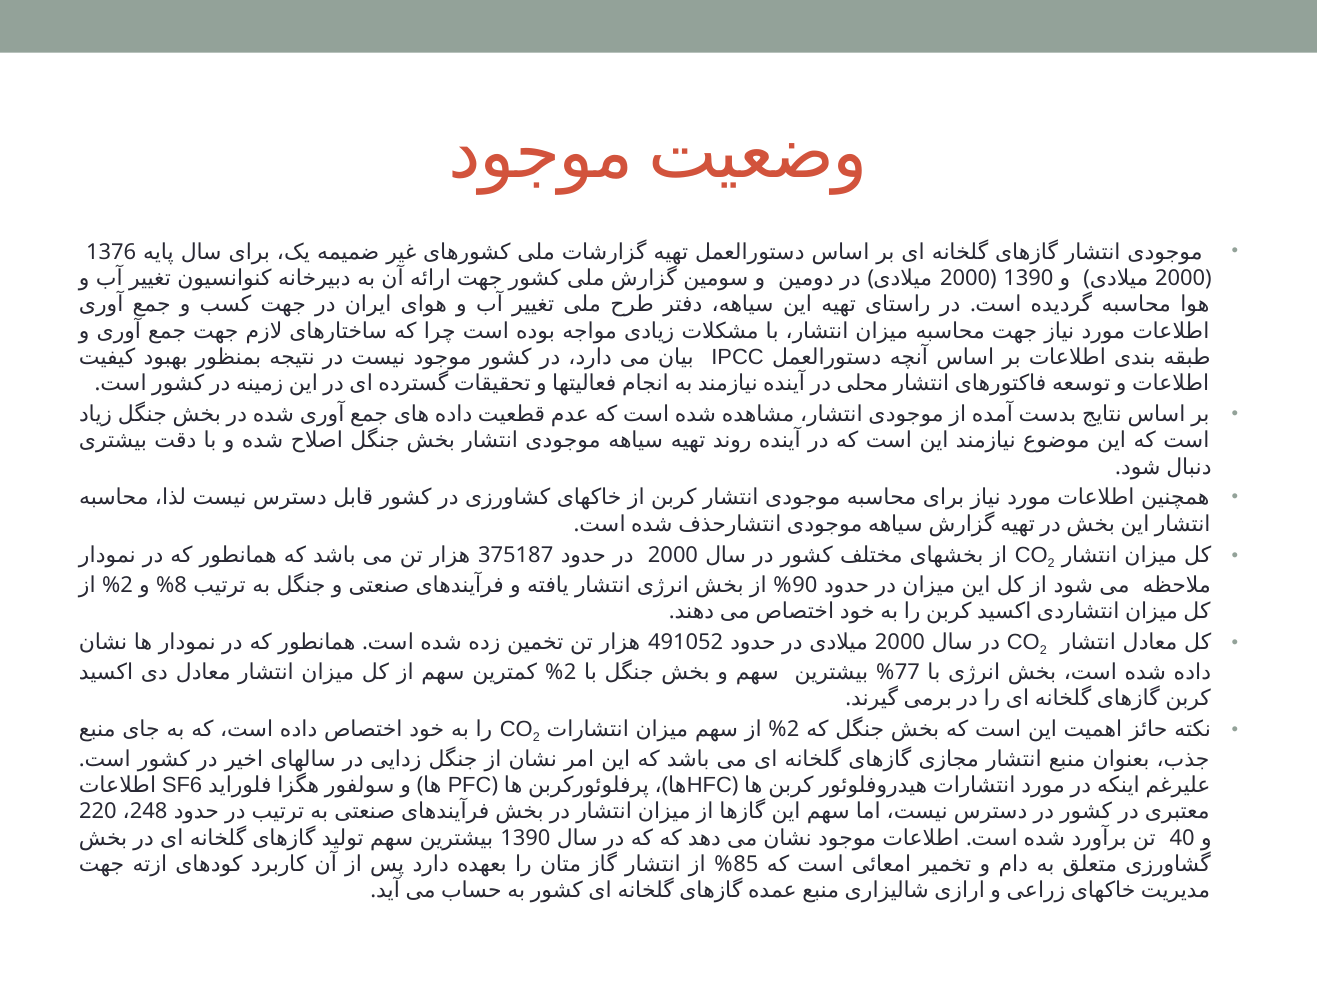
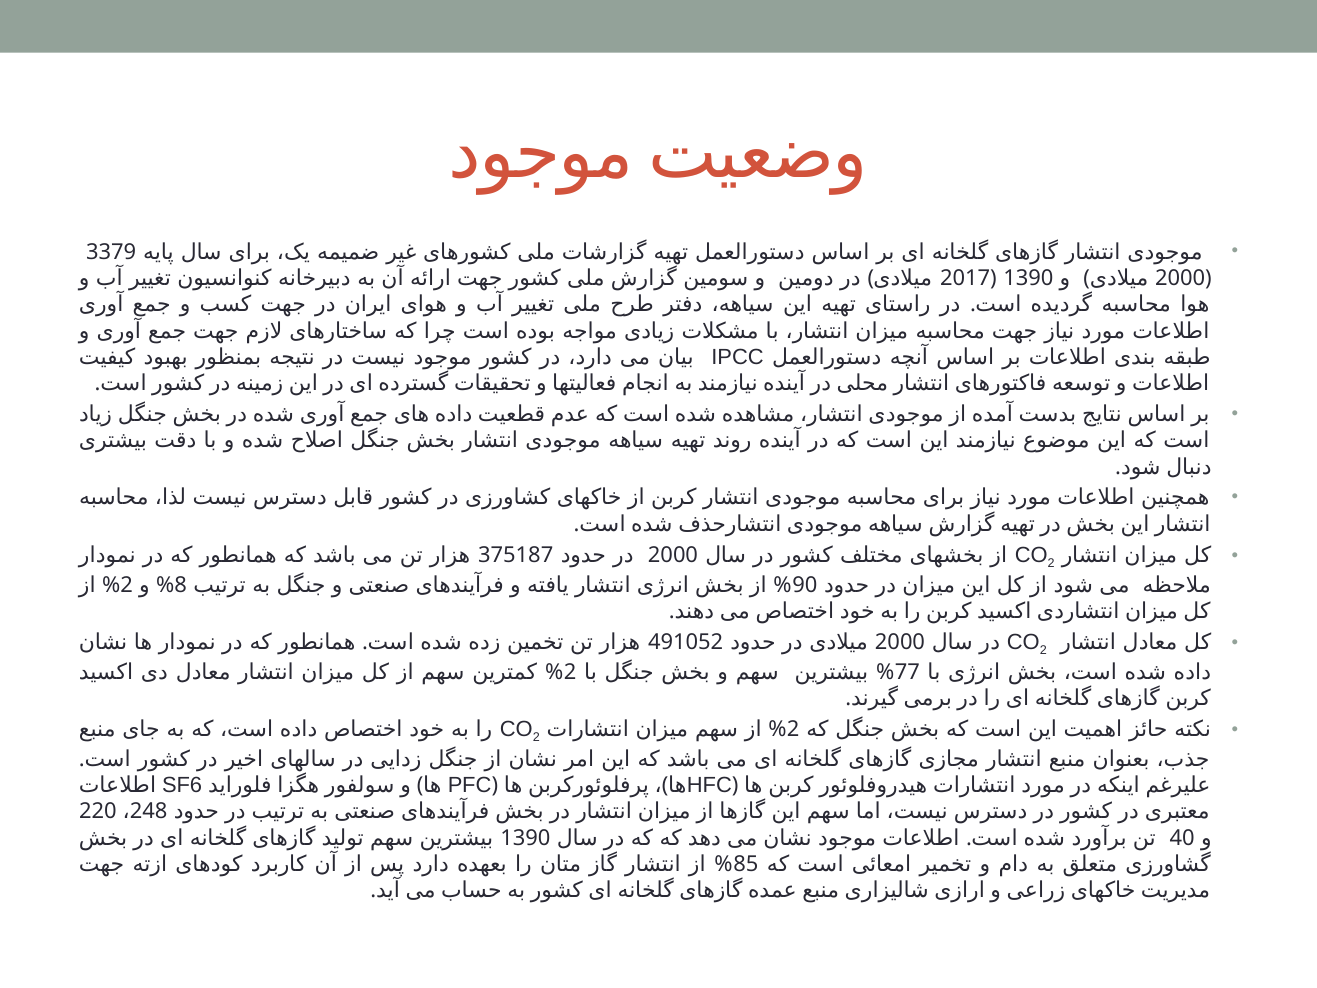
1376: 1376 -> 3379 (111, 252)
2000: 2000 -> 2017 (965, 278)
